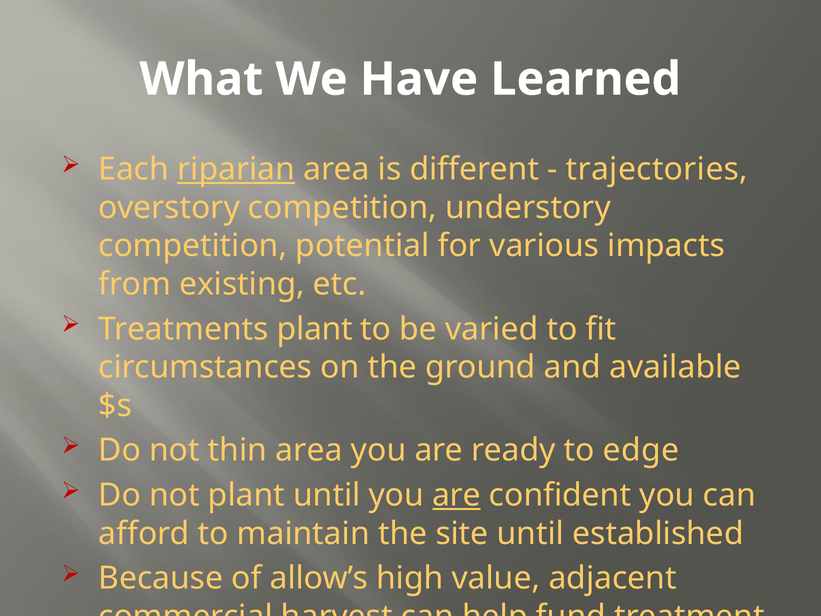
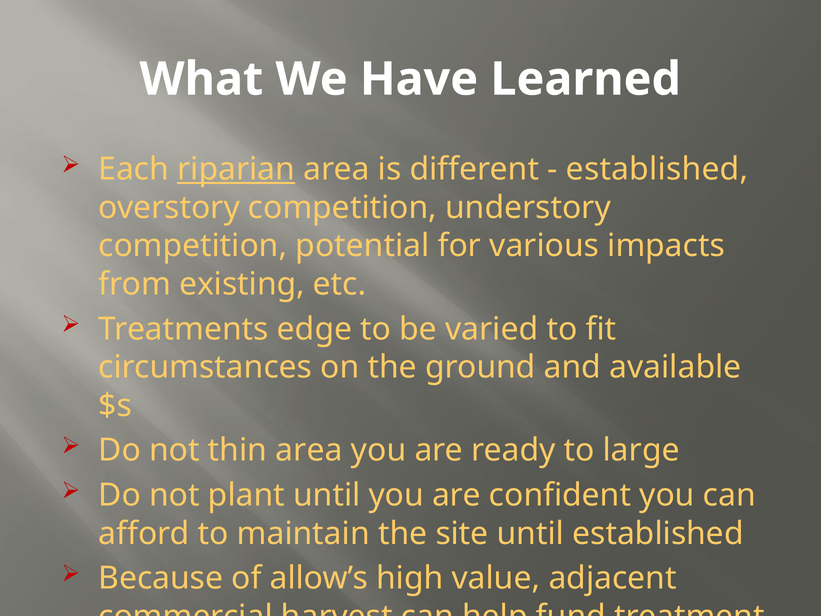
trajectories: trajectories -> established (657, 169)
Treatments plant: plant -> edge (315, 329)
edge: edge -> large (641, 450)
are underline: present -> none (457, 495)
